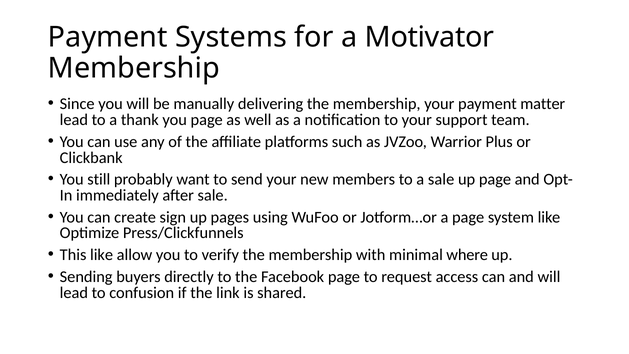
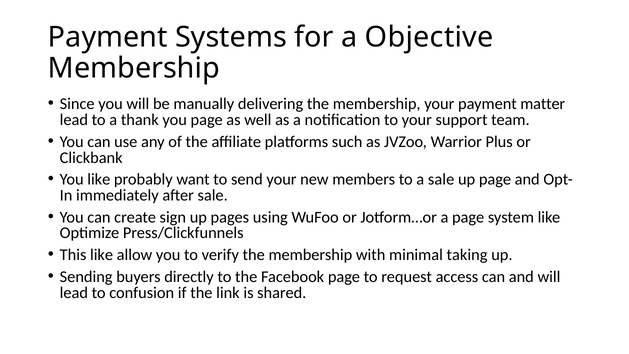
Motivator: Motivator -> Objective (429, 37)
You still: still -> like (99, 179)
where: where -> taking (467, 255)
